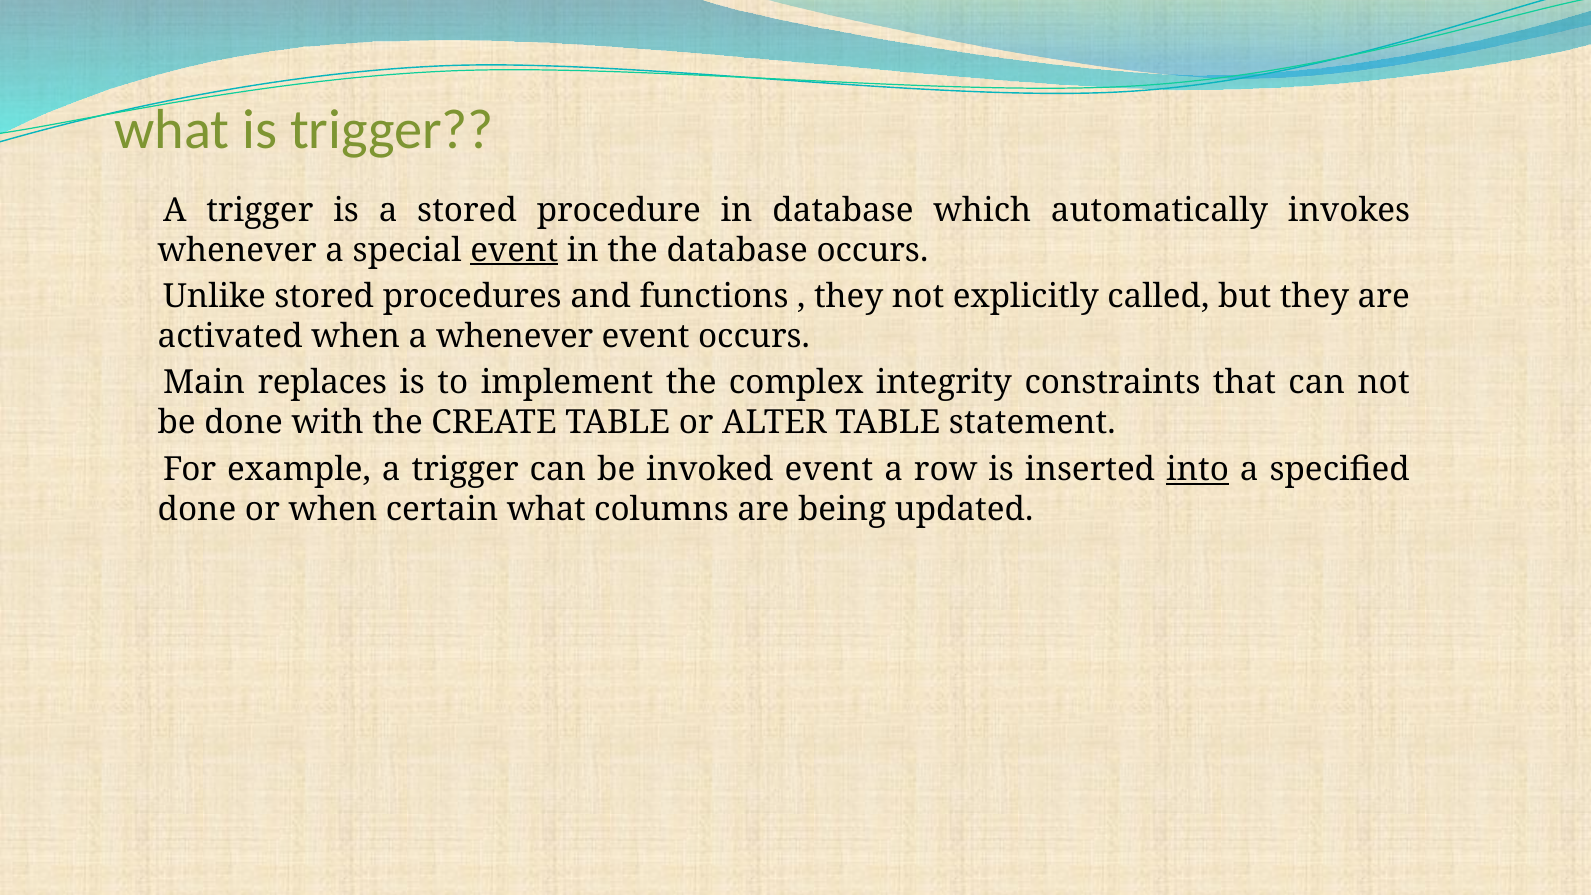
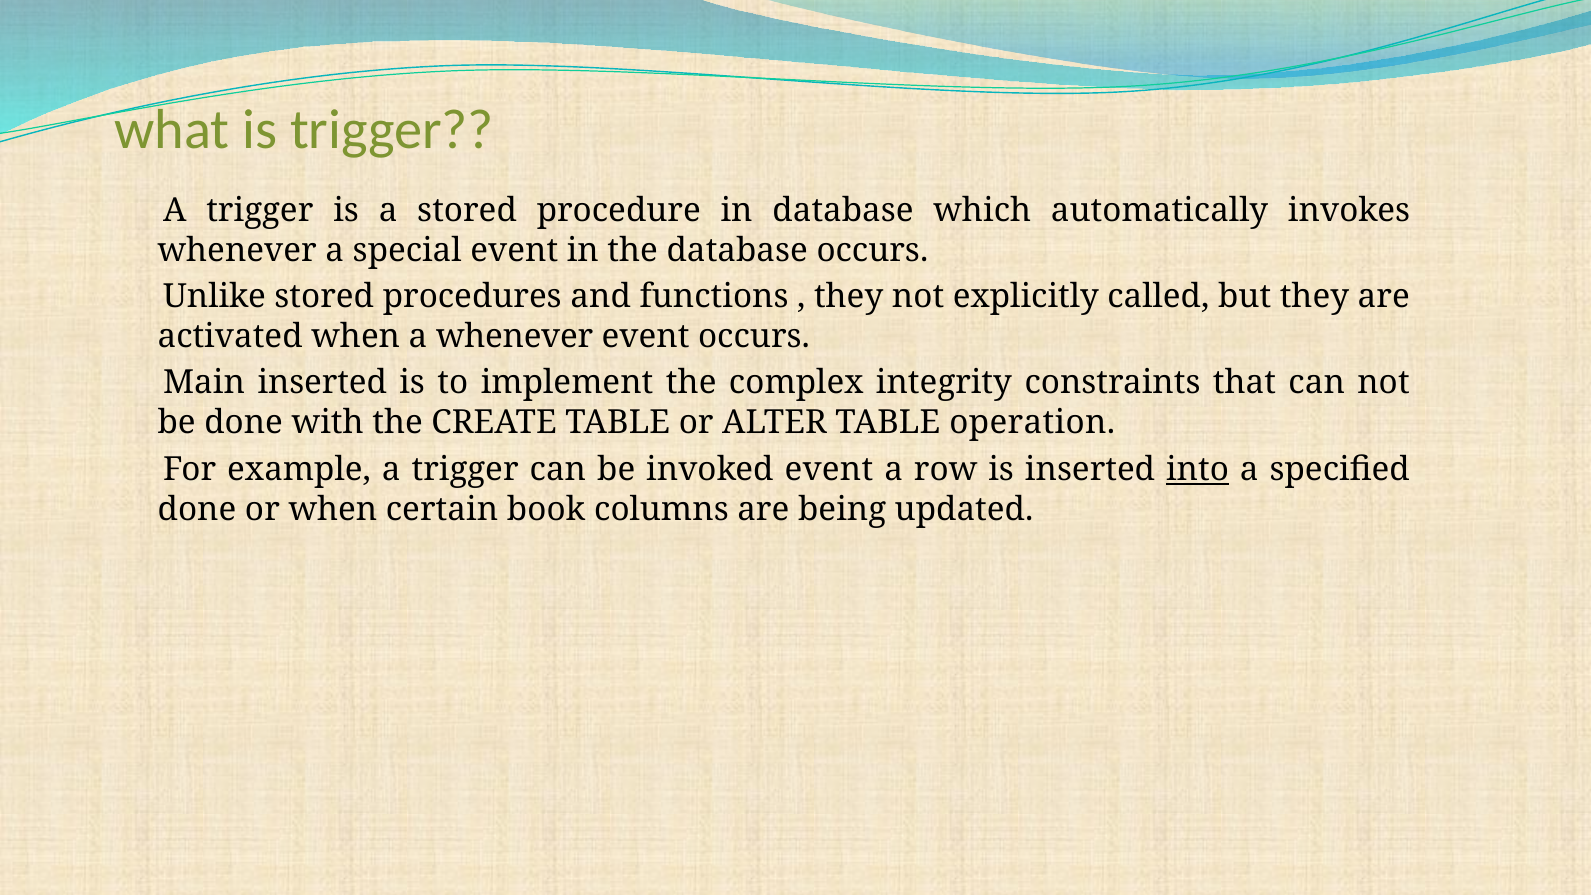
event underline: present -> none (514, 250)
replaces: replaces -> inserted (322, 383)
statement: statement -> operation (1032, 423)
certain what: what -> book (546, 509)
